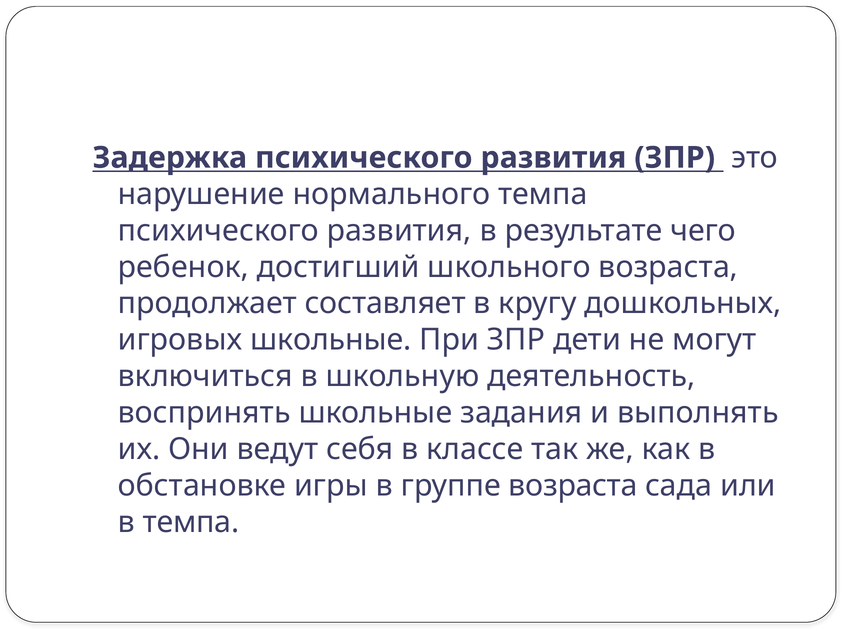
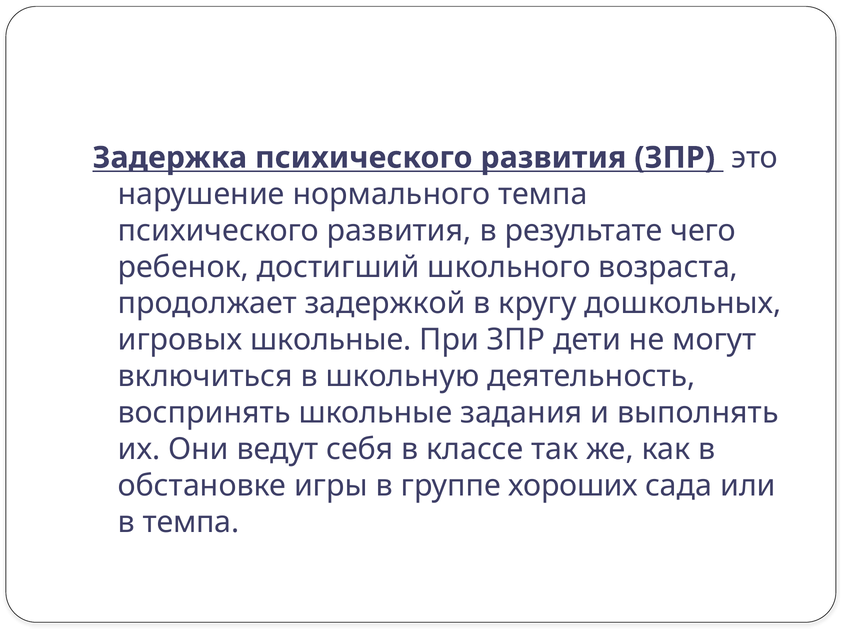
составляет: составляет -> задержкой (385, 304)
группе возраста: возраста -> хороших (573, 486)
